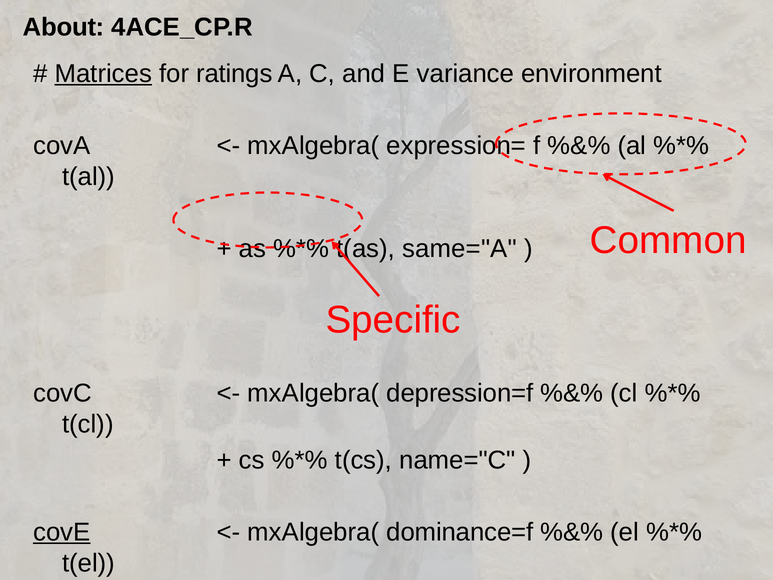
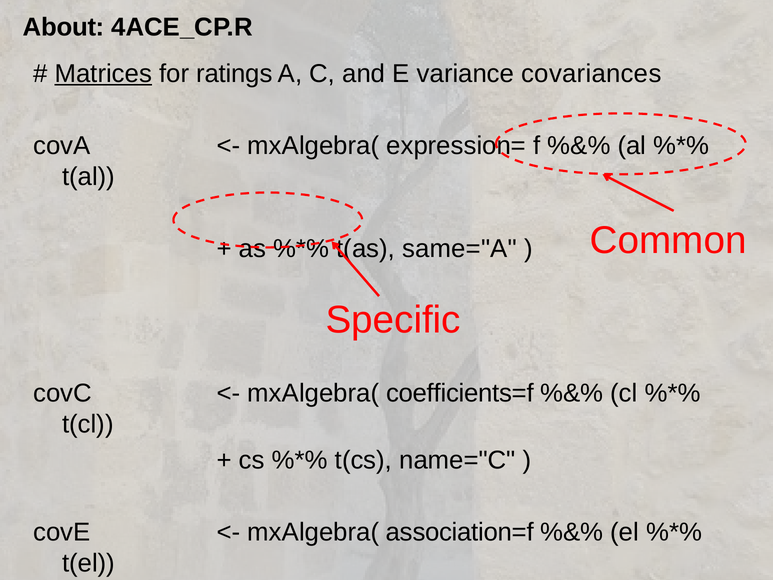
environment: environment -> covariances (591, 74)
depression=f: depression=f -> coefficients=f (460, 393)
covE underline: present -> none (62, 532)
dominance=f: dominance=f -> association=f (460, 532)
